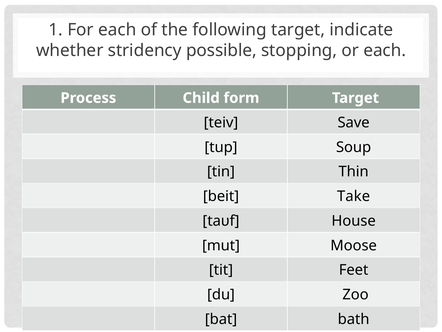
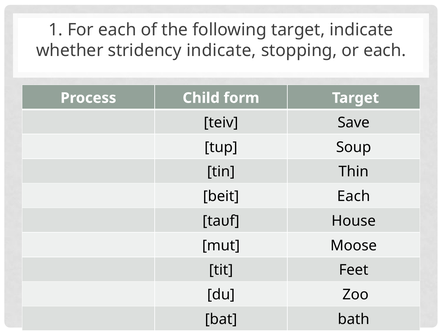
stridency possible: possible -> indicate (221, 50)
Take: Take -> Each (354, 196)
